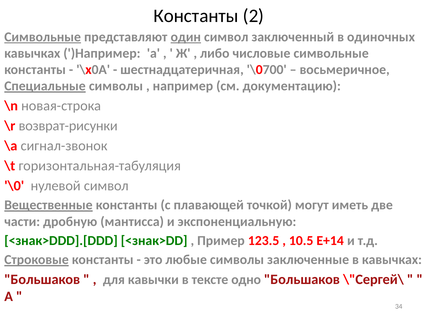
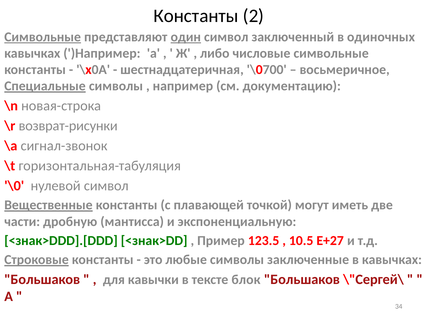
Е+14: Е+14 -> Е+27 (330, 241)
одно: одно -> блок (246, 280)
